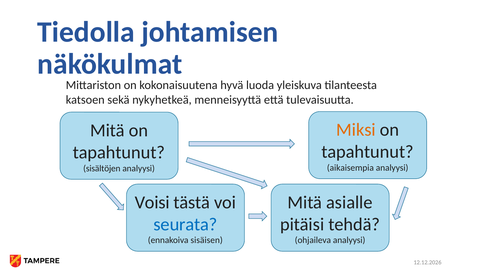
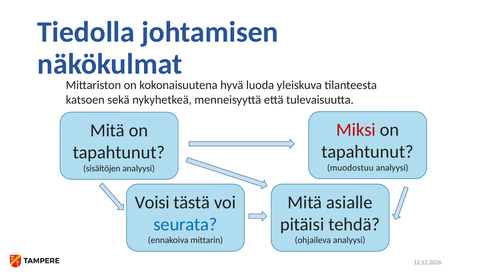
Miksi colour: orange -> red (356, 130)
aikaisempia: aikaisempia -> muodostuu (350, 168)
sisäisen: sisäisen -> mittarin (207, 240)
